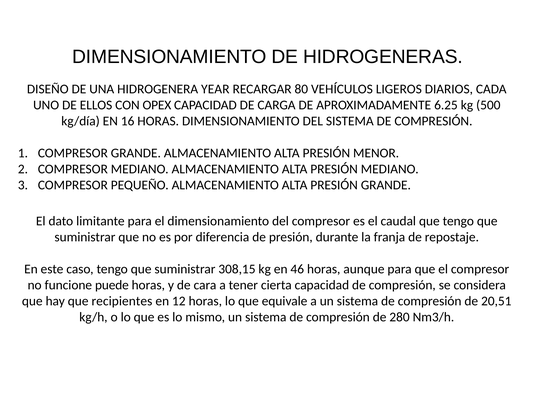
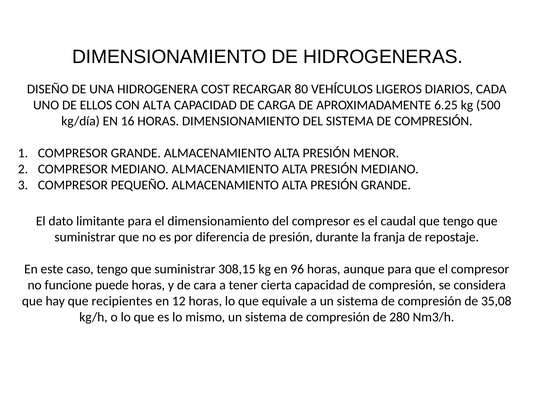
YEAR: YEAR -> COST (215, 89)
CON OPEX: OPEX -> ALTA (157, 105)
46: 46 -> 96 (297, 269)
20,51: 20,51 -> 35,08 (496, 301)
